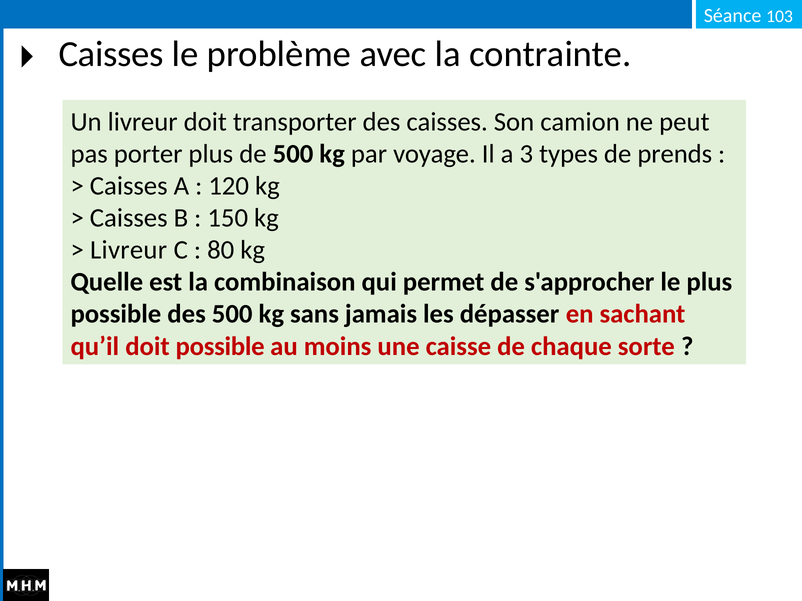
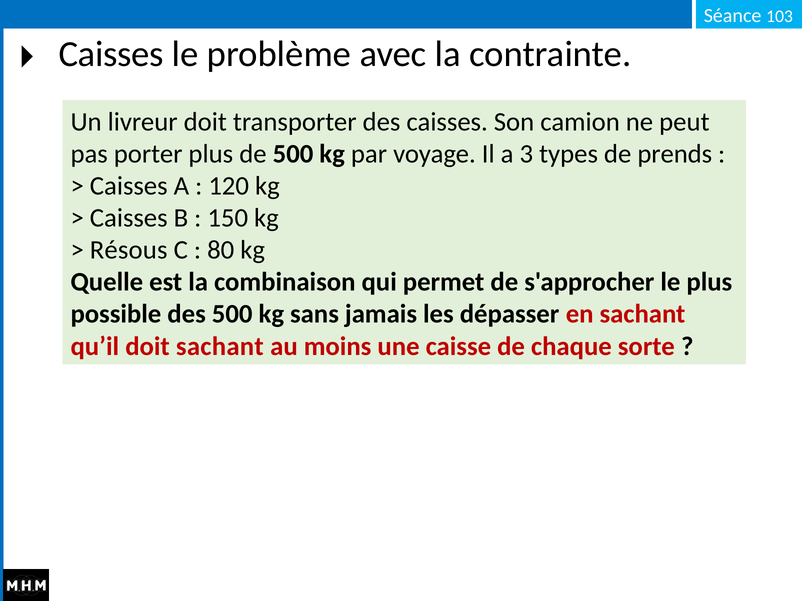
Livreur: Livreur -> Résous (129, 250)
doit possible: possible -> sachant (220, 346)
